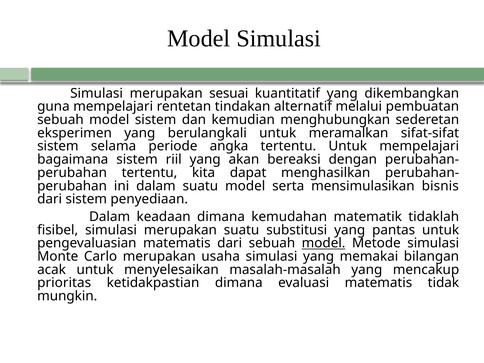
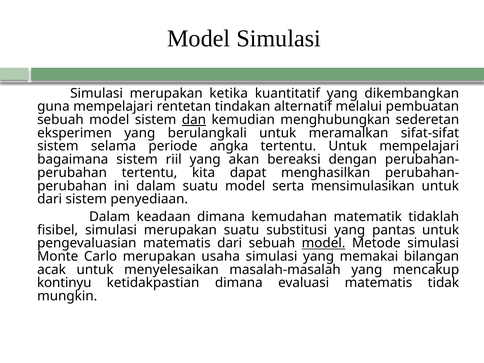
sesuai: sesuai -> ketika (229, 93)
dan underline: none -> present (194, 120)
mensimulasikan bisnis: bisnis -> untuk (440, 186)
prioritas: prioritas -> kontinyu (64, 283)
